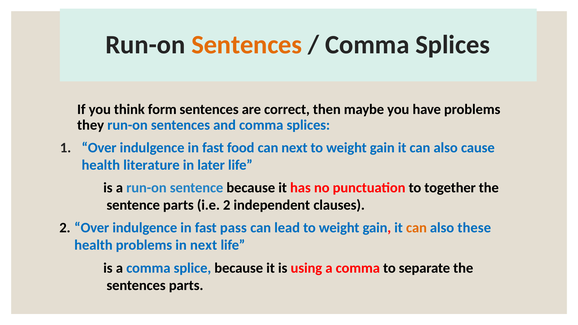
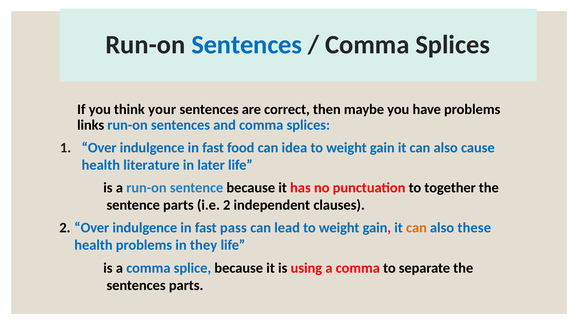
Sentences colour: orange -> blue (247, 45)
form: form -> your (162, 110)
they: they -> links (91, 125)
can next: next -> idea (294, 148)
in next: next -> they (204, 245)
